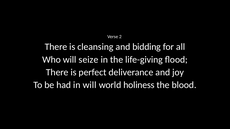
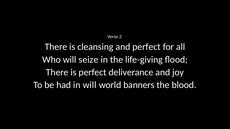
and bidding: bidding -> perfect (147, 47)
holiness: holiness -> banners (139, 85)
